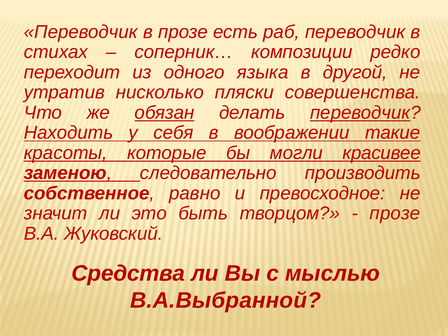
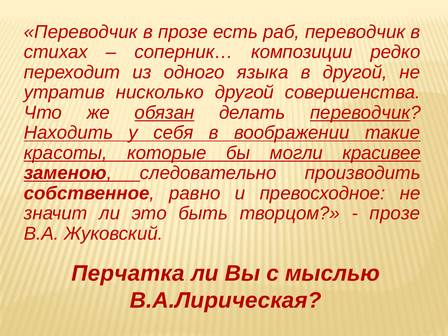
нисколько пляски: пляски -> другой (244, 92)
Средства: Средства -> Перчатка (128, 273)
В.А.Выбранной: В.А.Выбранной -> В.А.Лирическая (226, 300)
